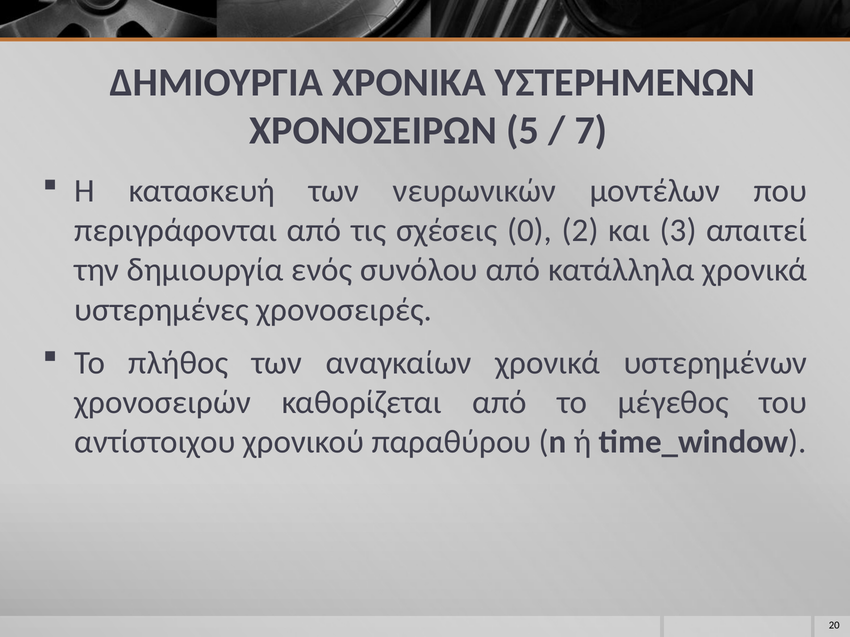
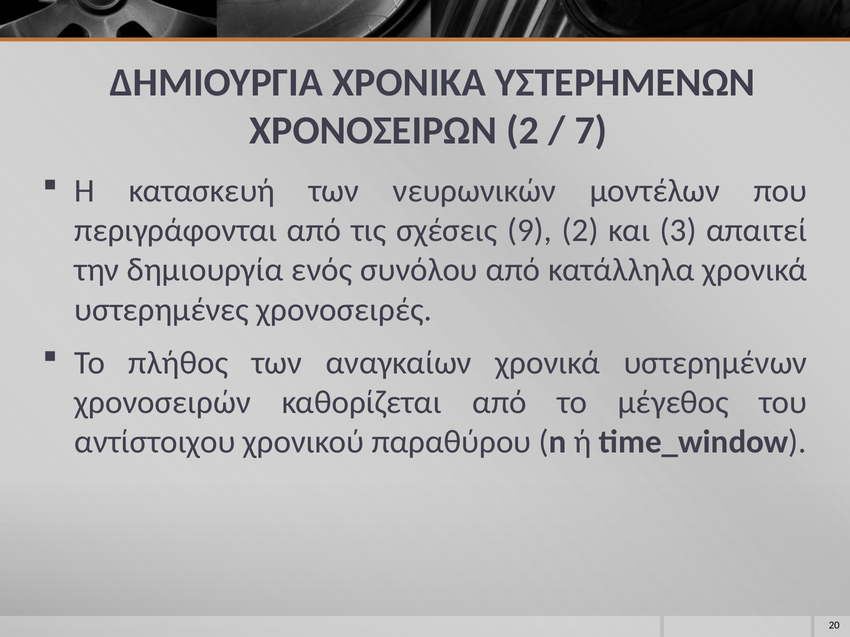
ΧΡΟΝΟΣΕΙΡΩΝ 5: 5 -> 2 (523, 131)
0: 0 -> 9 (530, 231)
